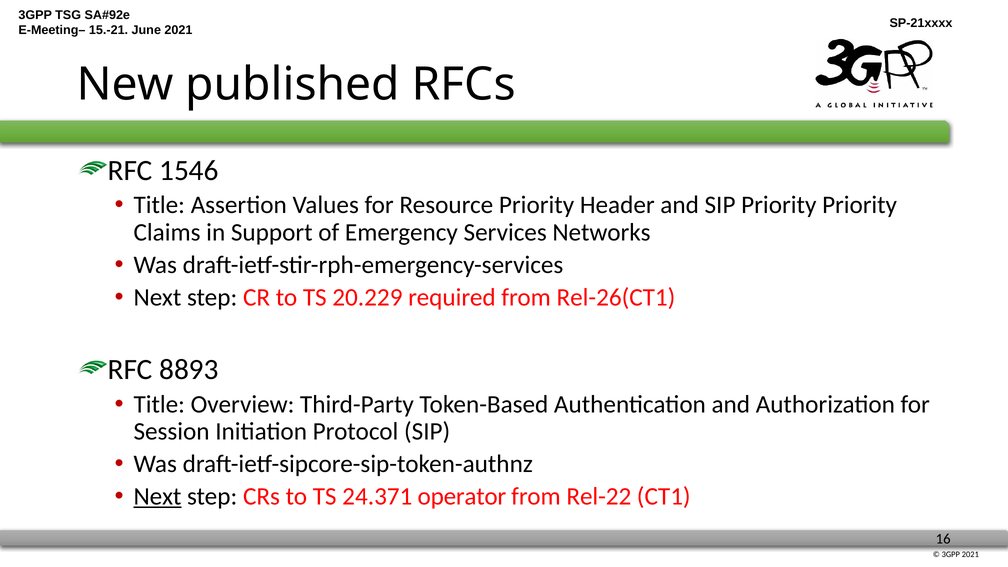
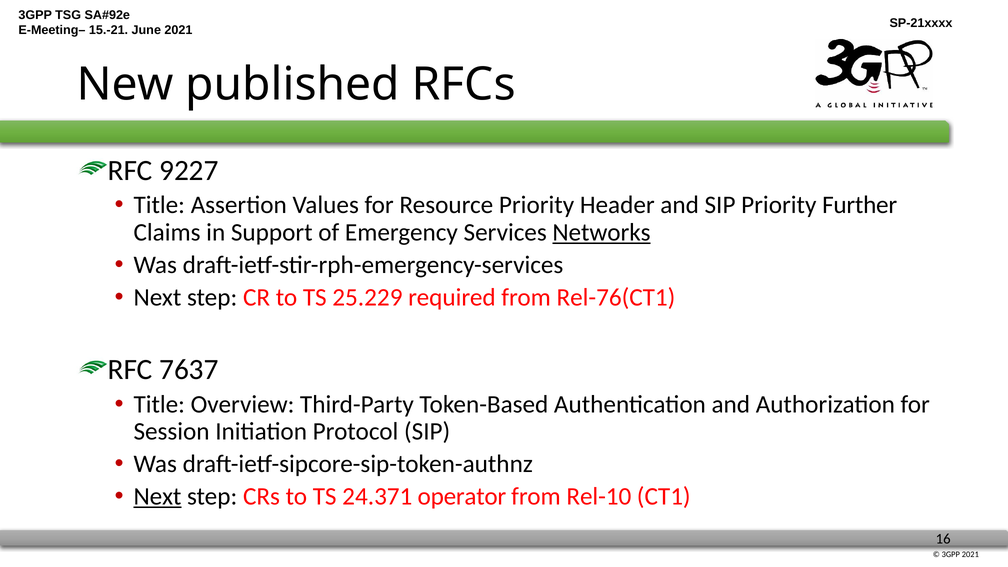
1546: 1546 -> 9227 (189, 170)
Priority Priority: Priority -> Further (860, 205)
Networks underline: none -> present (601, 232)
20.229: 20.229 -> 25.229 (367, 297)
Rel-26(CT1: Rel-26(CT1 -> Rel-76(CT1 (616, 297)
8893: 8893 -> 7637 (189, 370)
Rel-22: Rel-22 -> Rel-10 (599, 496)
